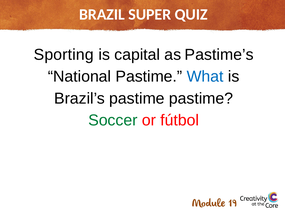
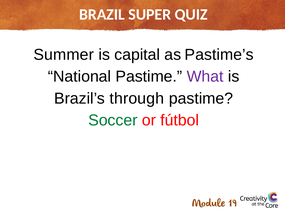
Sporting: Sporting -> Summer (64, 55)
What colour: blue -> purple (205, 76)
Brazil’s pastime: pastime -> through (137, 98)
